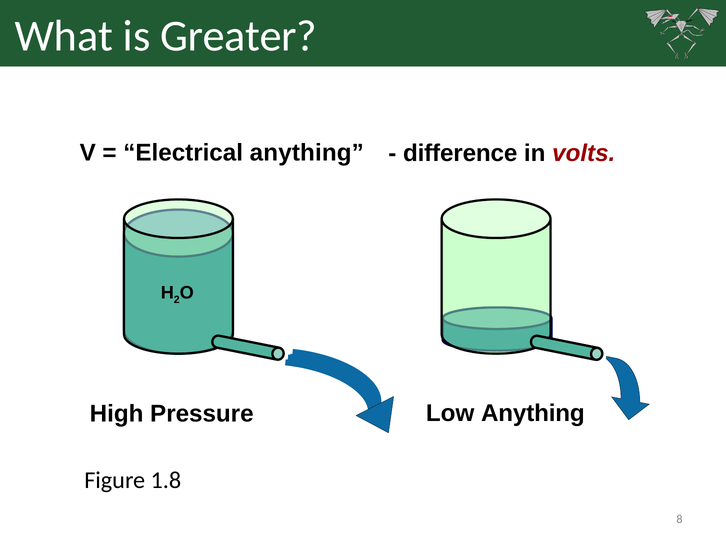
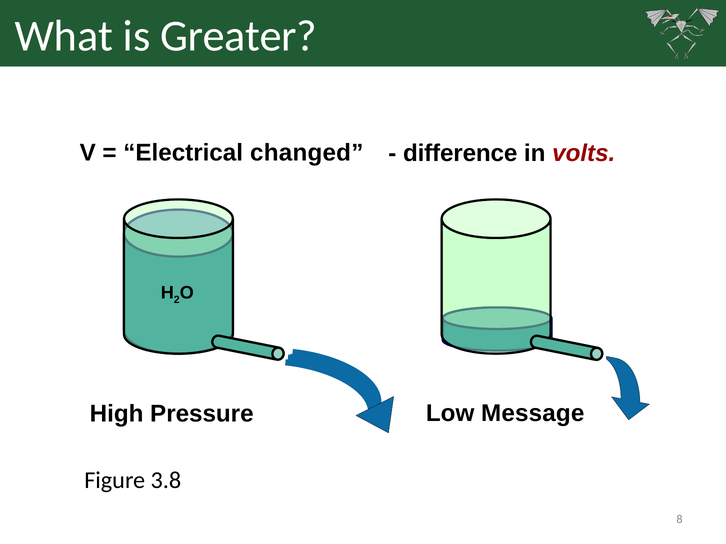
Electrical anything: anything -> changed (307, 153)
Low Anything: Anything -> Message (533, 414)
1.8: 1.8 -> 3.8 (166, 481)
